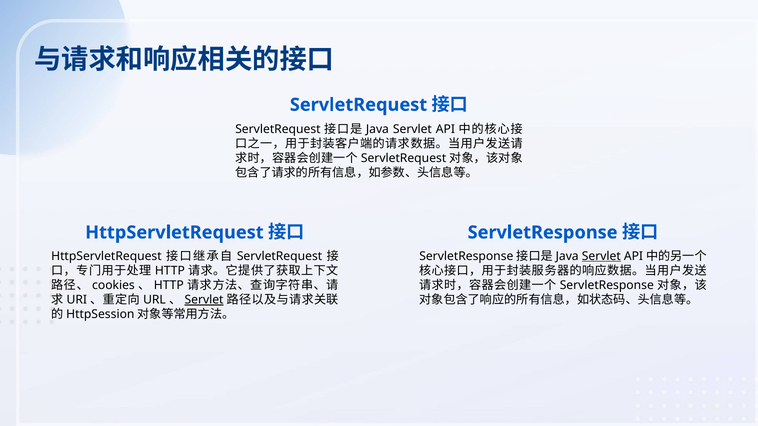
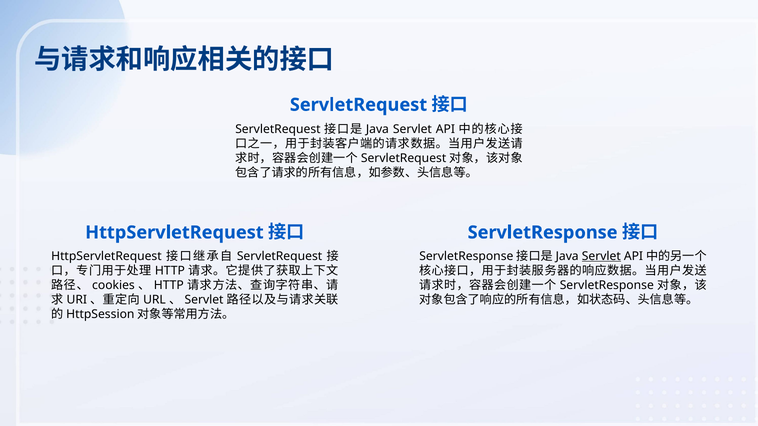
Servlet underline: present -> none (204, 300)
